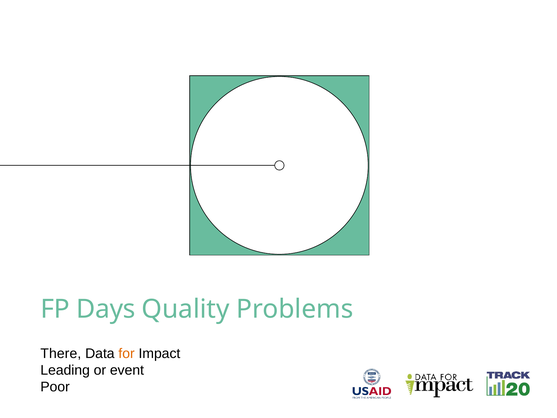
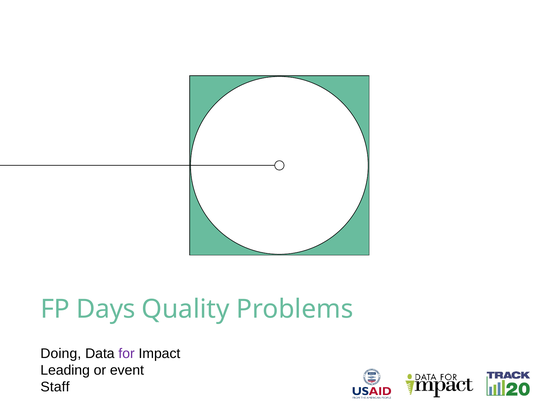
There: There -> Doing (61, 353)
for colour: orange -> purple (127, 353)
Poor: Poor -> Staff (55, 387)
